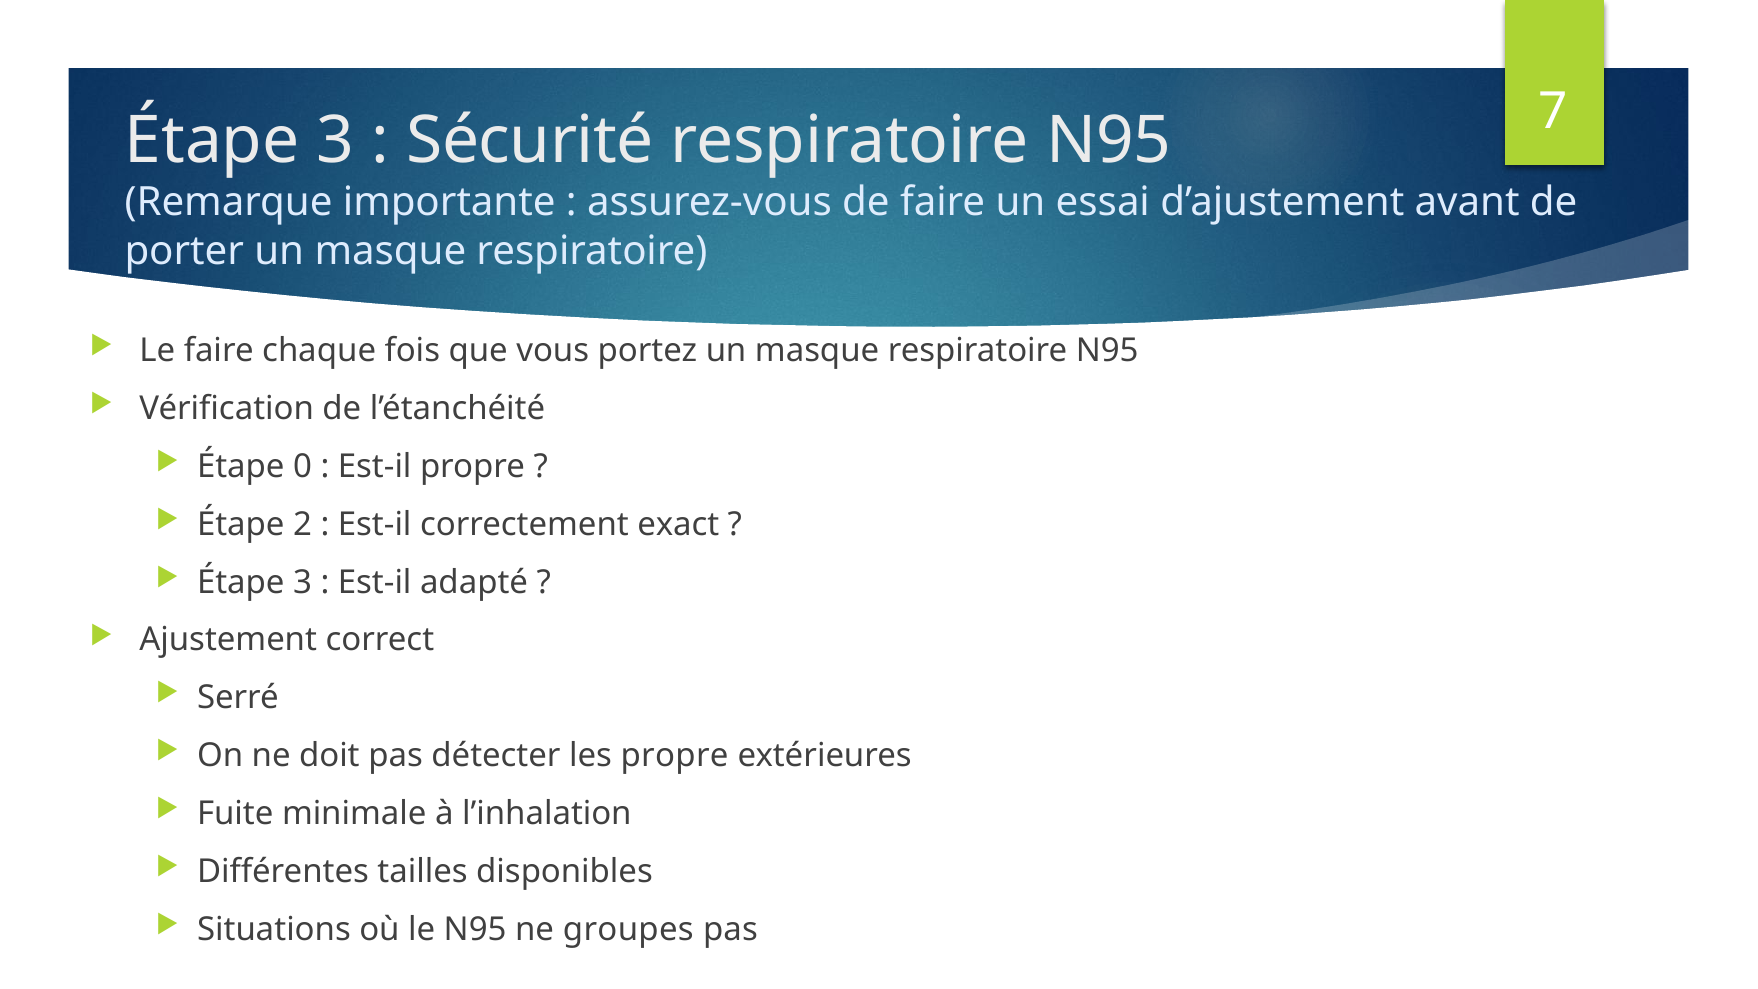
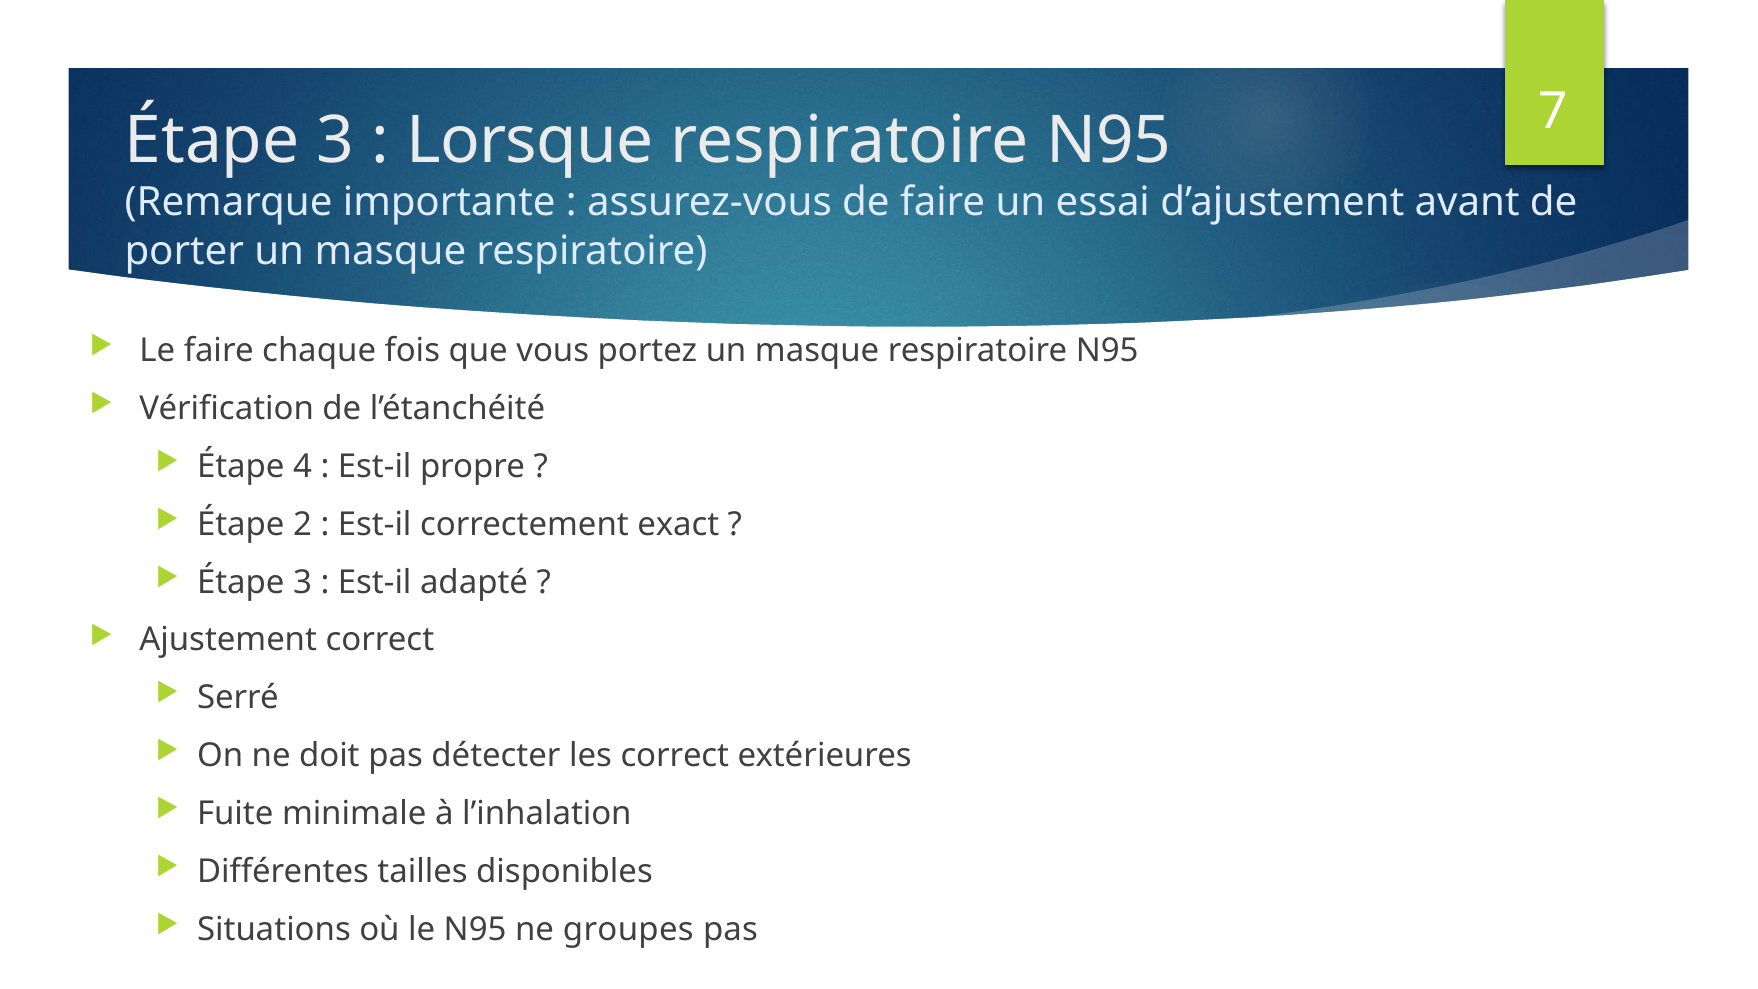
Sécurité: Sécurité -> Lorsque (530, 141)
0: 0 -> 4 (303, 466)
les propre: propre -> correct (675, 756)
